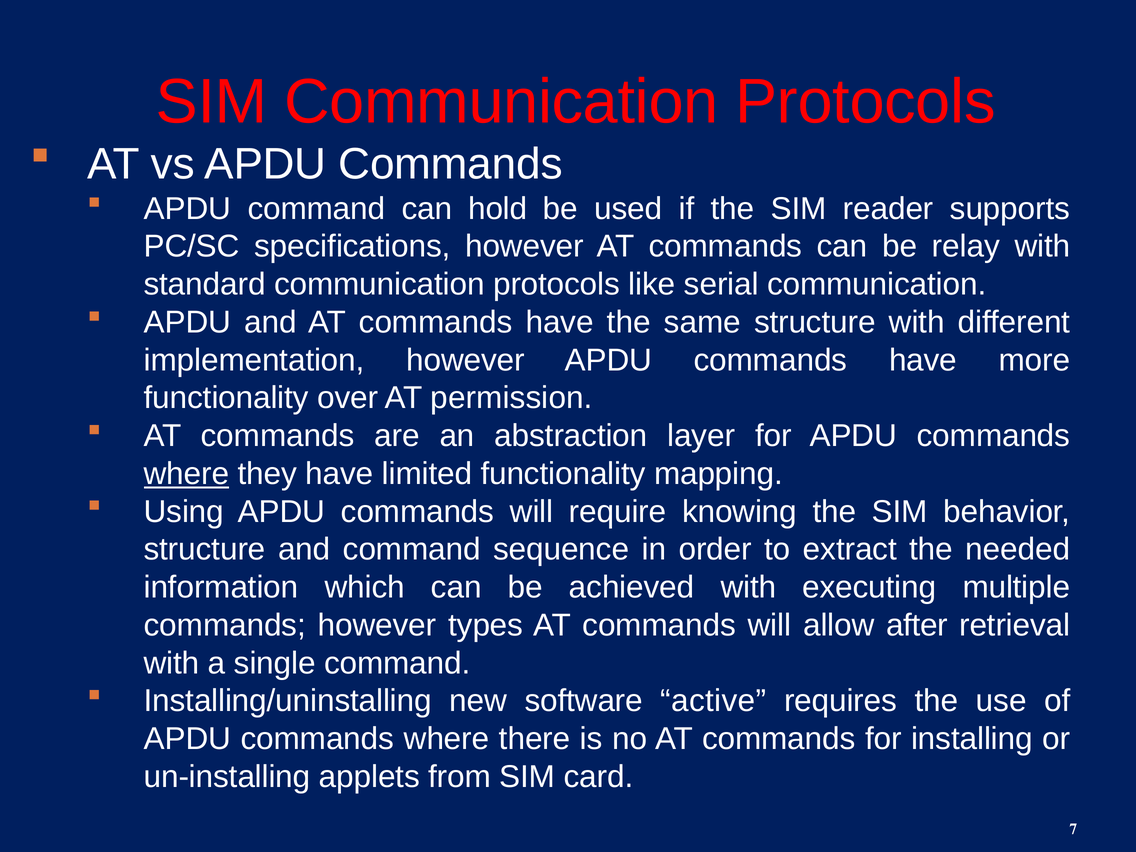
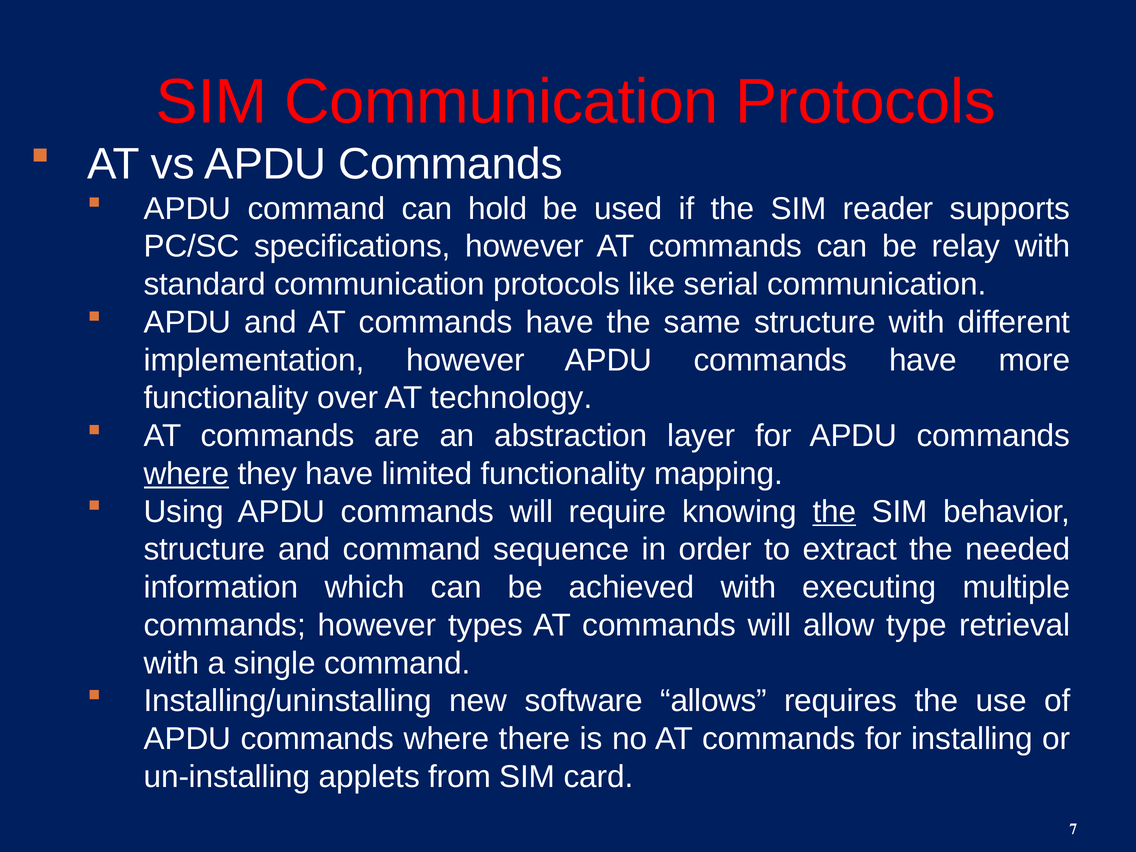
permission: permission -> technology (512, 398)
the underline: none -> present (834, 512)
after: after -> type (917, 625)
active: active -> allows (714, 701)
